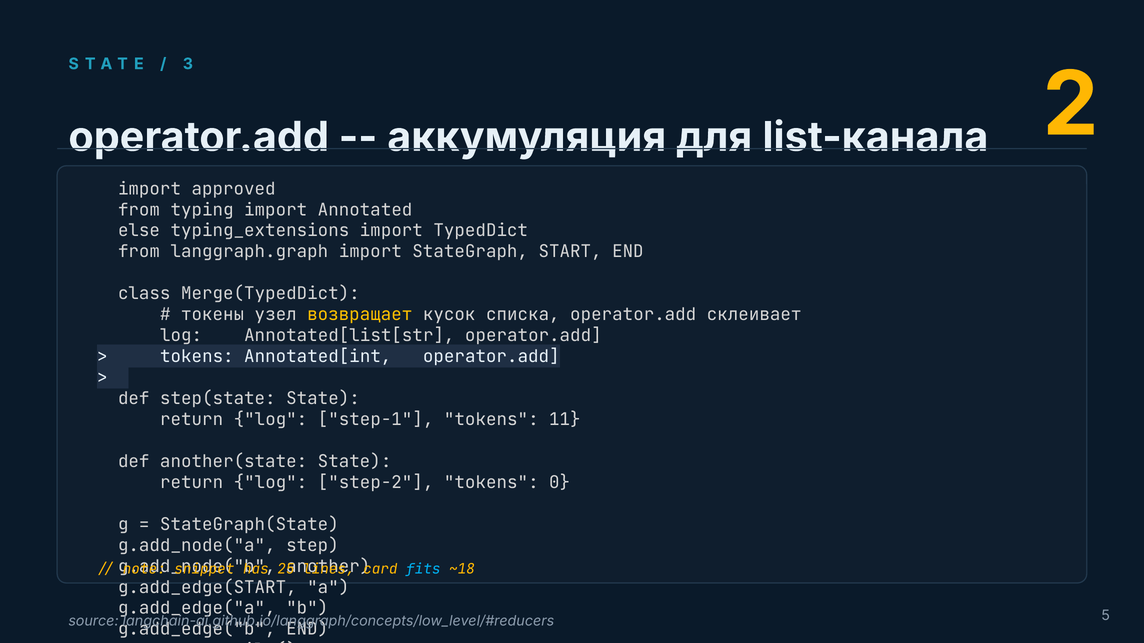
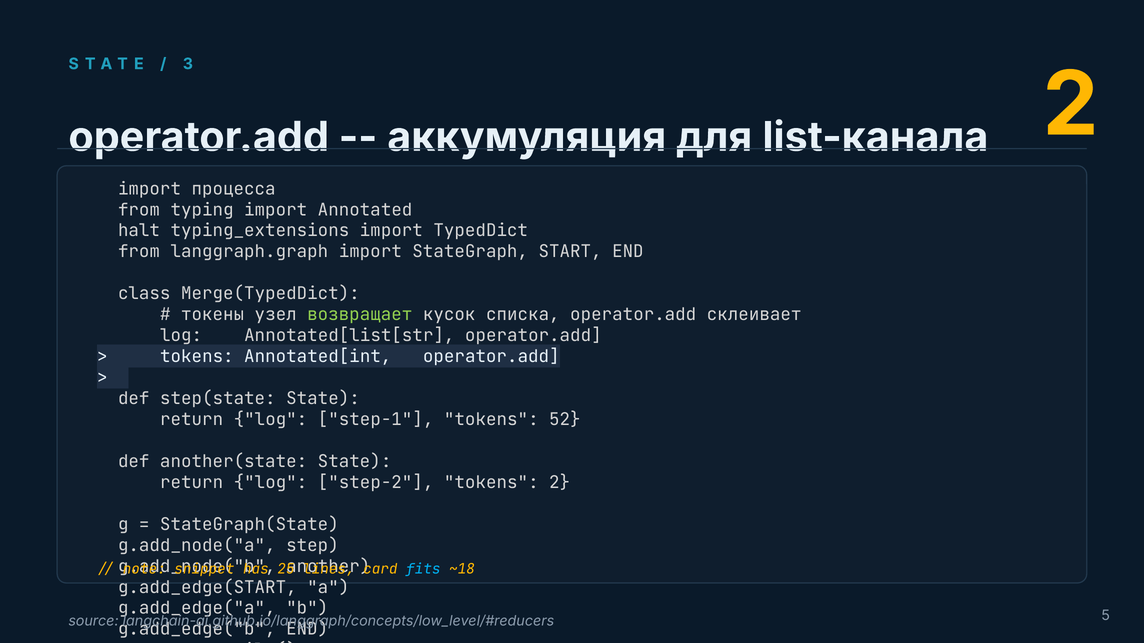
approved: approved -> процесса (234, 189)
else: else -> halt (139, 231)
возвращает colour: yellow -> light green (360, 315)
11: 11 -> 52 (565, 420)
step-2 tokens 0: 0 -> 2 (560, 483)
